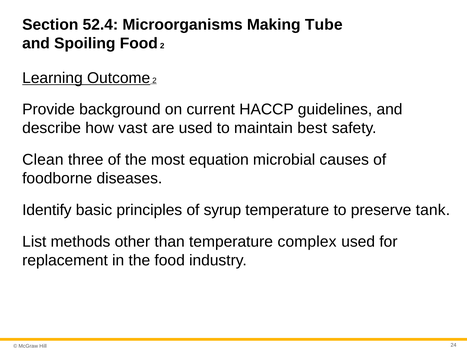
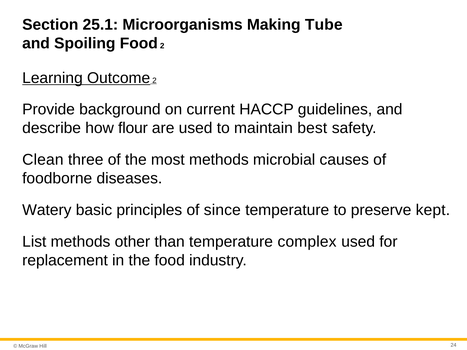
52.4: 52.4 -> 25.1 (100, 25)
vast: vast -> flour (133, 128)
most equation: equation -> methods (219, 160)
Identify: Identify -> Watery (47, 210)
syrup: syrup -> since (222, 210)
tank: tank -> kept (433, 210)
